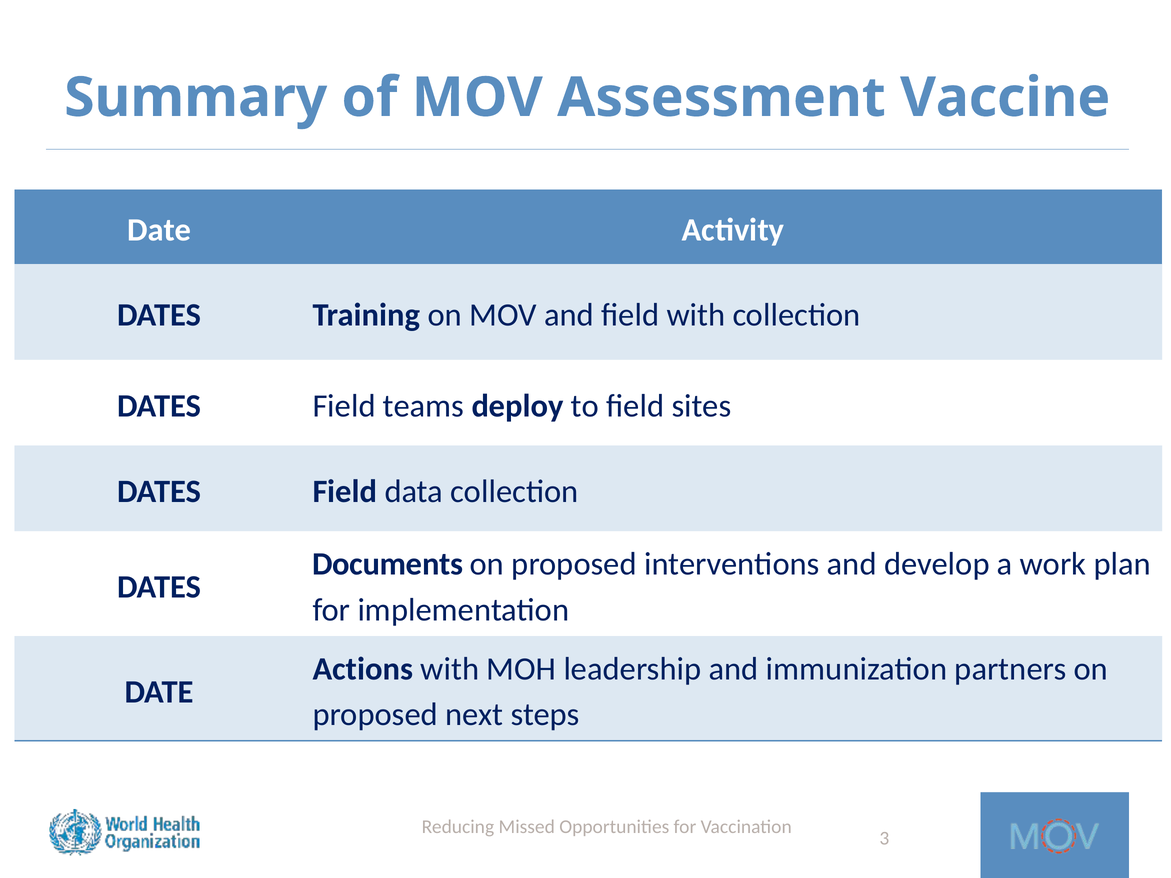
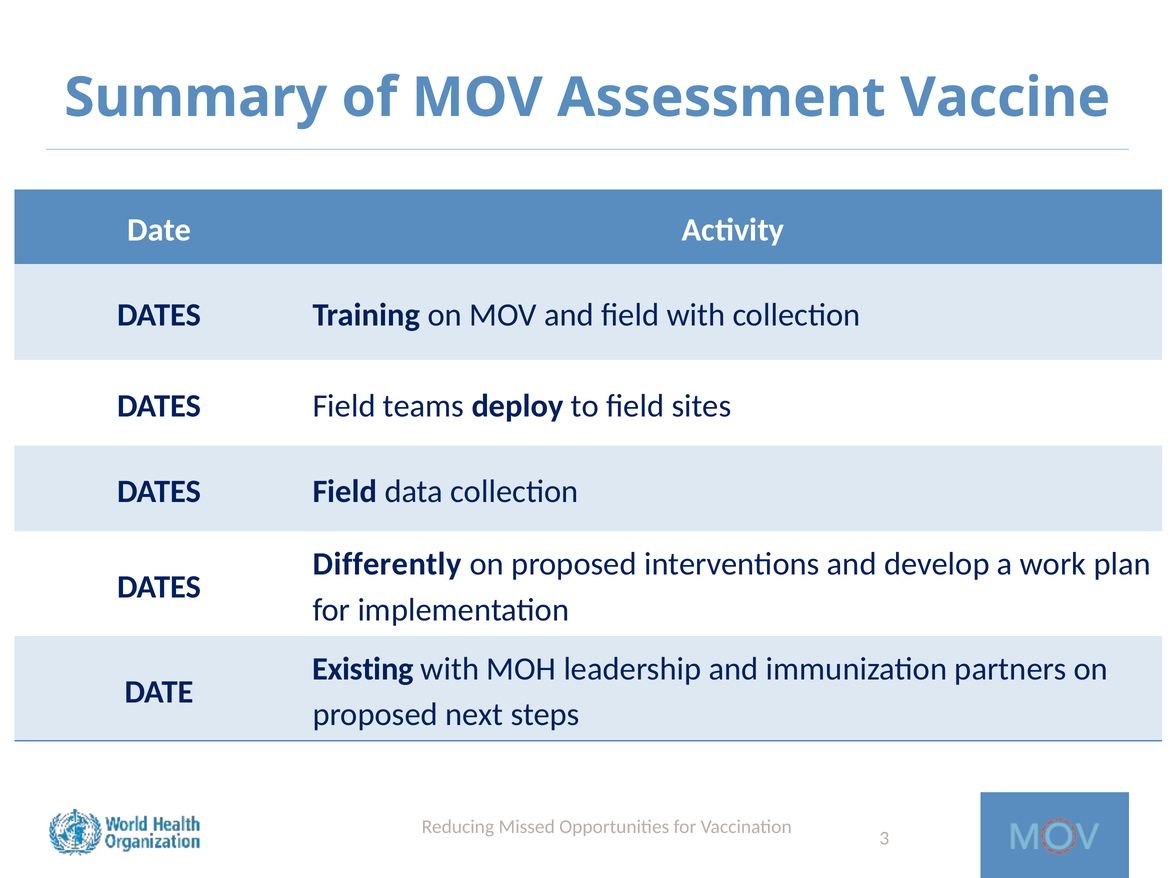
Documents: Documents -> Differently (387, 564)
Actions: Actions -> Existing (363, 669)
